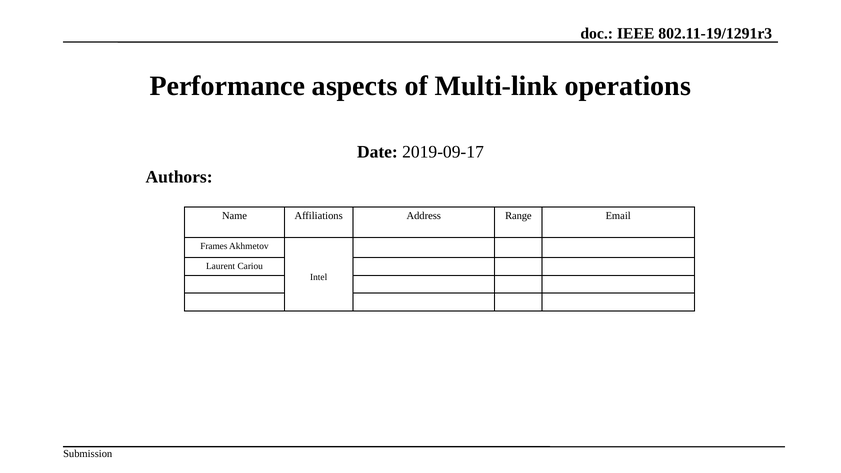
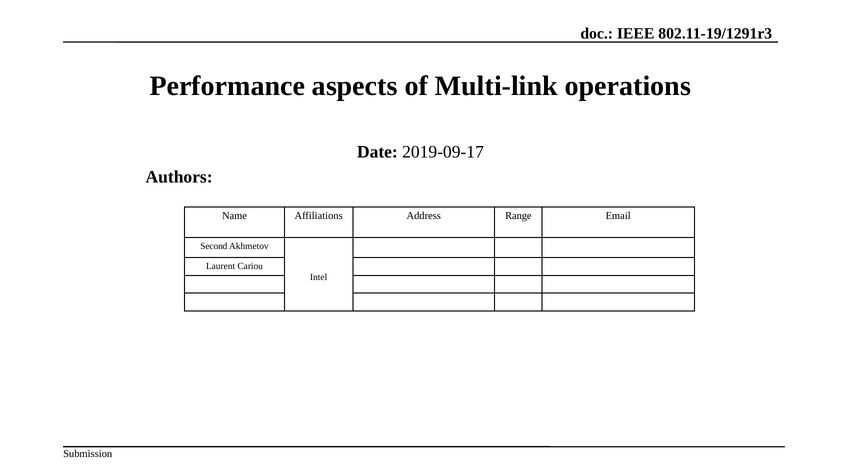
Frames: Frames -> Second (214, 246)
